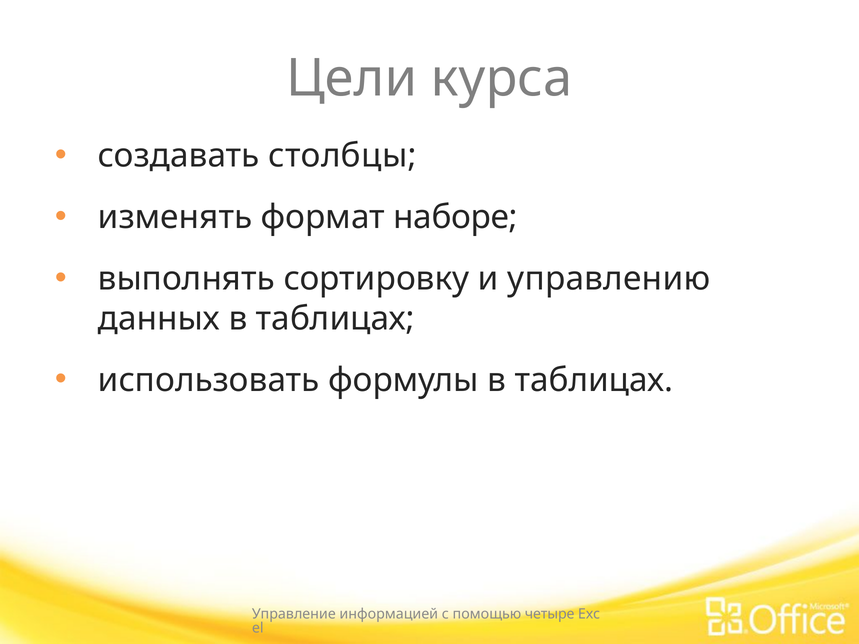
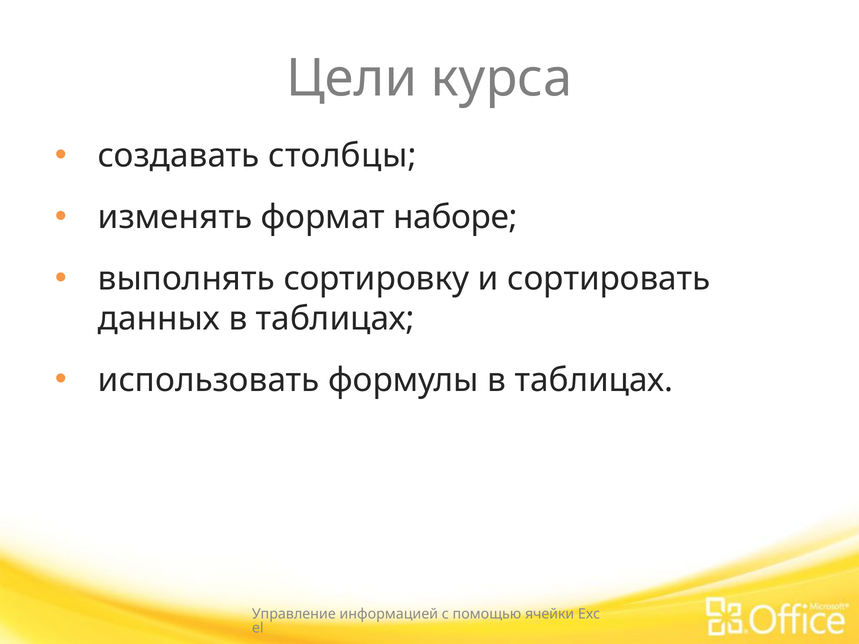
управлению: управлению -> сортировать (609, 279)
четыре: четыре -> ячейки (550, 614)
